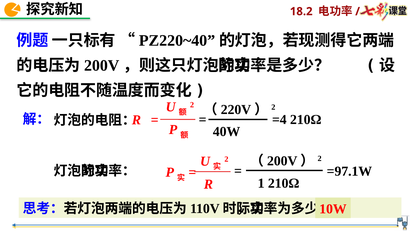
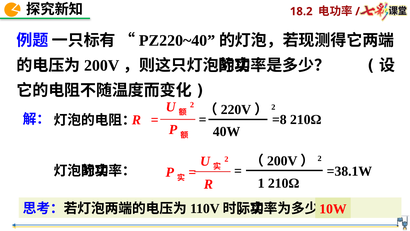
=4: =4 -> =8 (279, 120)
=97.1W: =97.1W -> =38.1W (349, 171)
